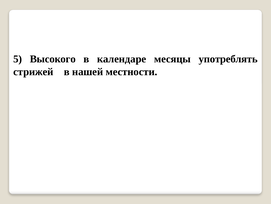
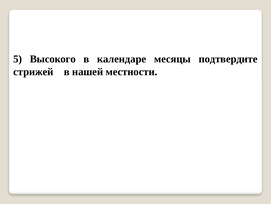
употреблять: употреблять -> подтвердите (228, 59)
